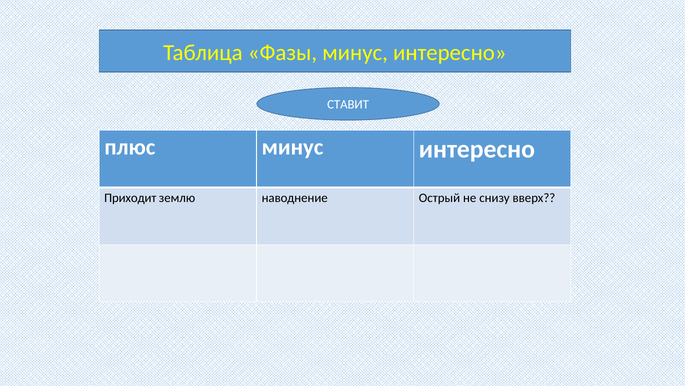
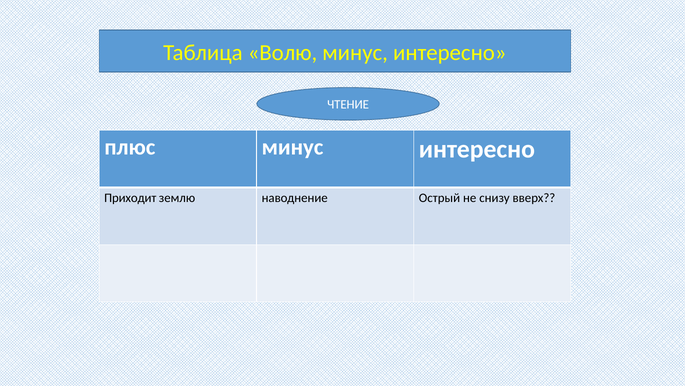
Фазы: Фазы -> Волю (283, 53)
СТАВИТ: СТАВИТ -> ЧТЕНИЕ (348, 104)
